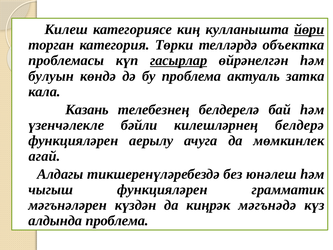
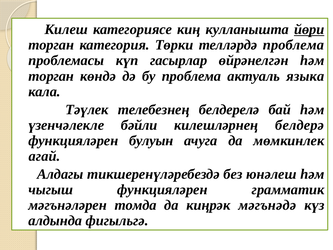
телләрдә объектка: объектка -> проблема (293, 45)
гасырлар underline: present -> none (179, 60)
булуын: булуын -> торган (51, 76)
затка: затка -> языка (305, 76)
Казань: Казань -> Тәүлек (87, 109)
аерылу: аерылу -> булуын (151, 140)
күздән: күздән -> томда (136, 205)
алдында проблема: проблема -> фигыльгә (117, 220)
